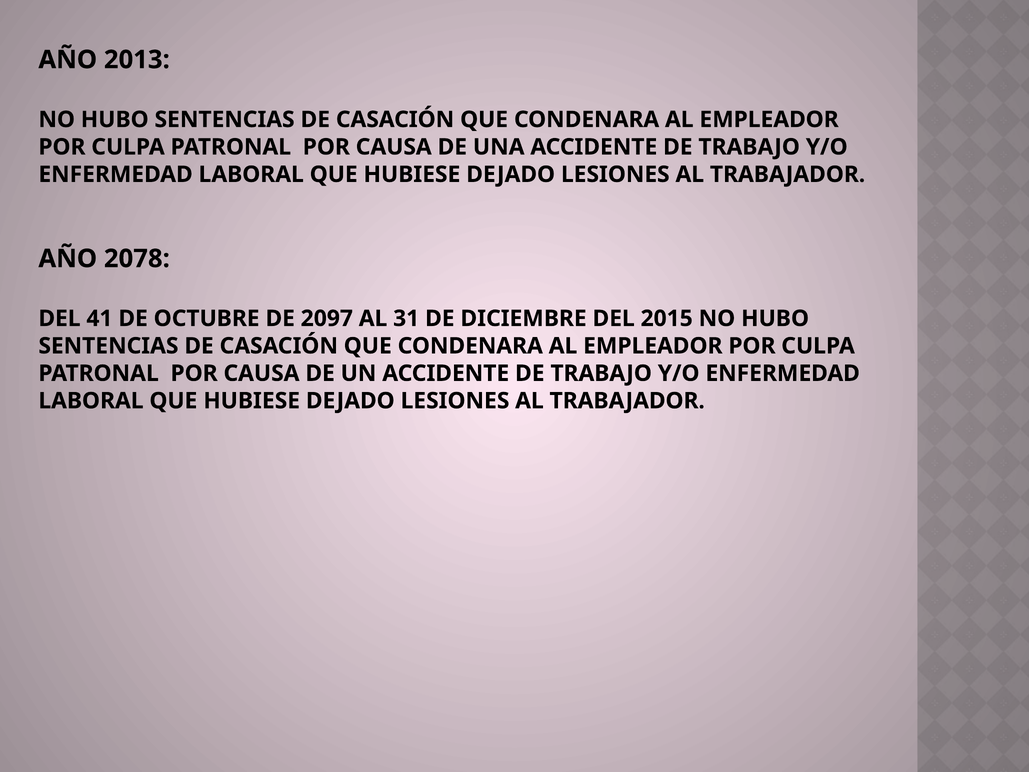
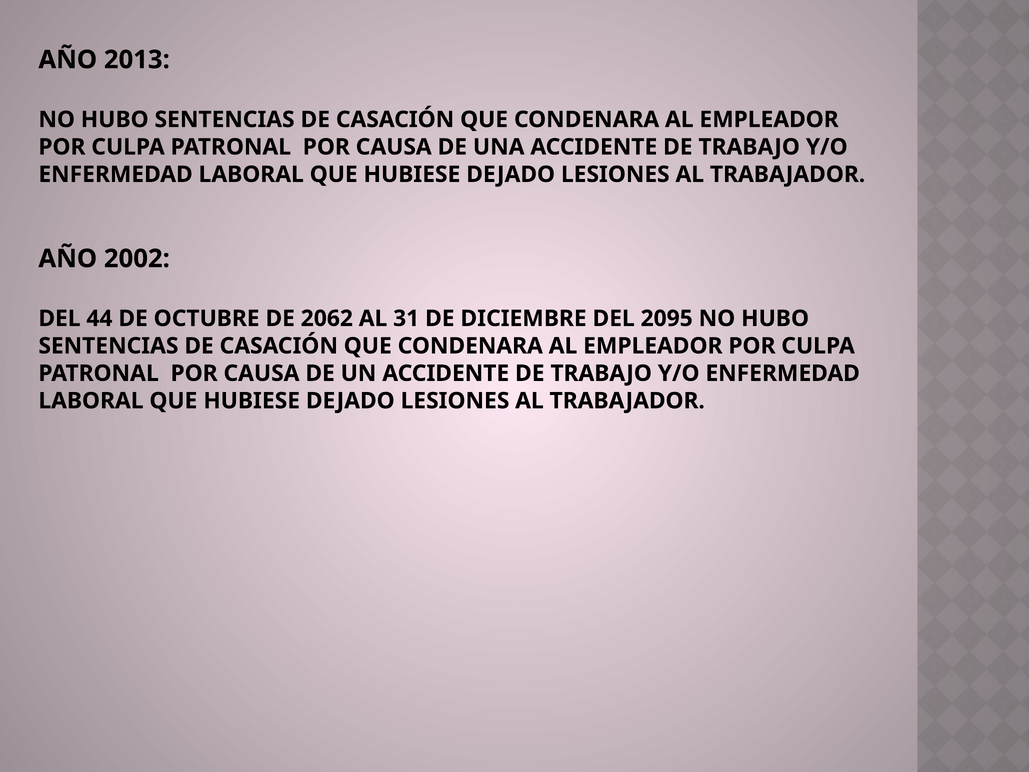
2078: 2078 -> 2002 (137, 259)
41: 41 -> 44 (99, 318)
2097: 2097 -> 2062 (327, 318)
2015: 2015 -> 2095 (667, 318)
